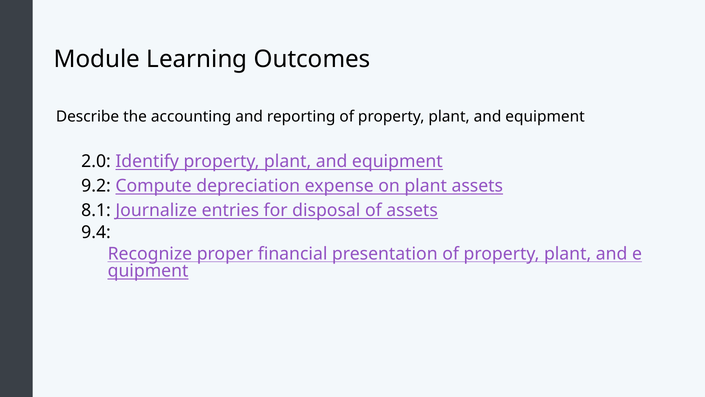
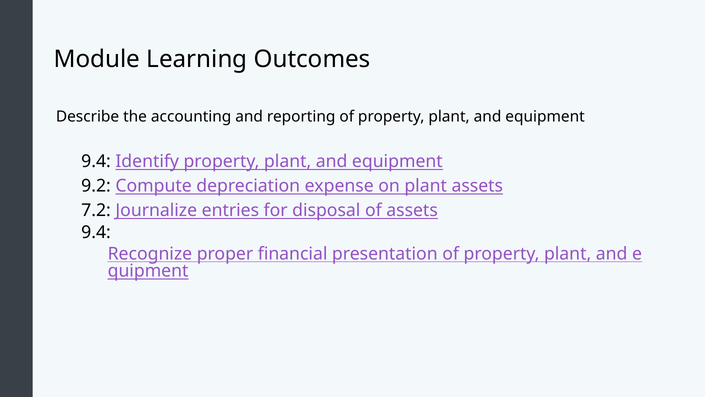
2.0: 2.0 -> 9.4 (96, 161)
8.1: 8.1 -> 7.2 (96, 210)
